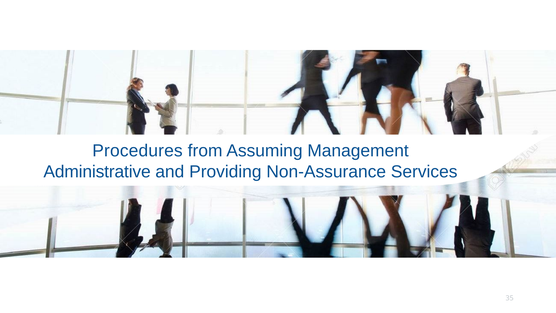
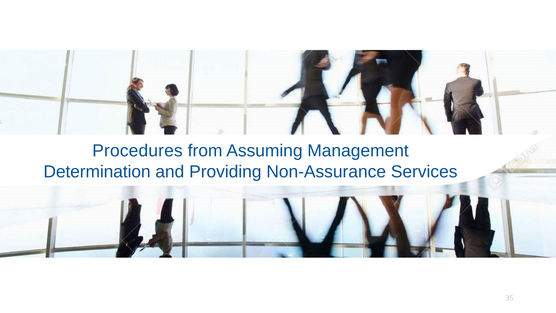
Administrative: Administrative -> Determination (97, 172)
